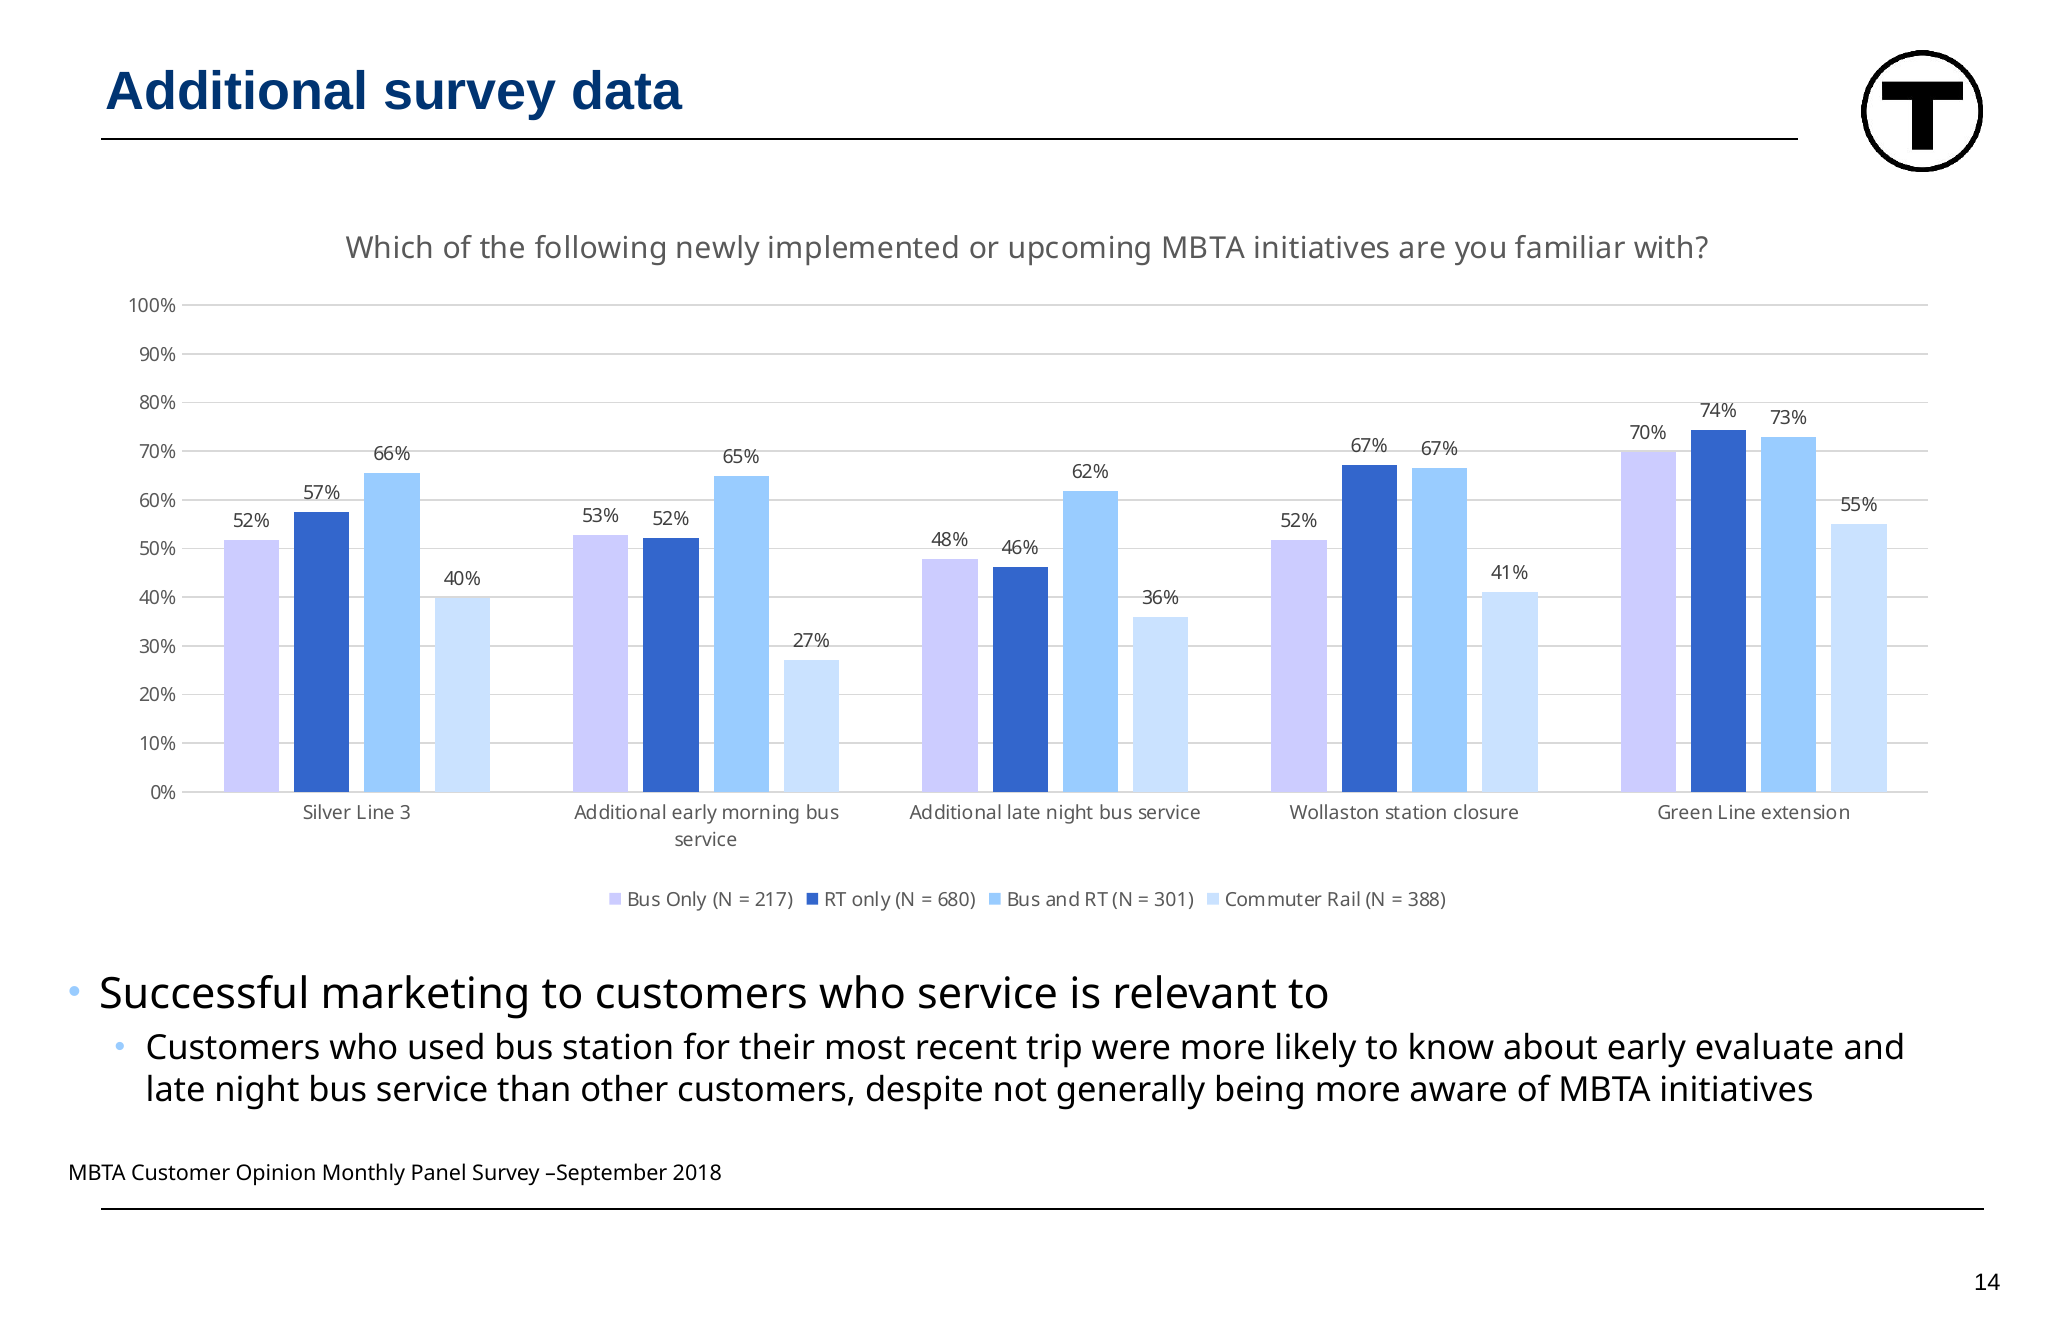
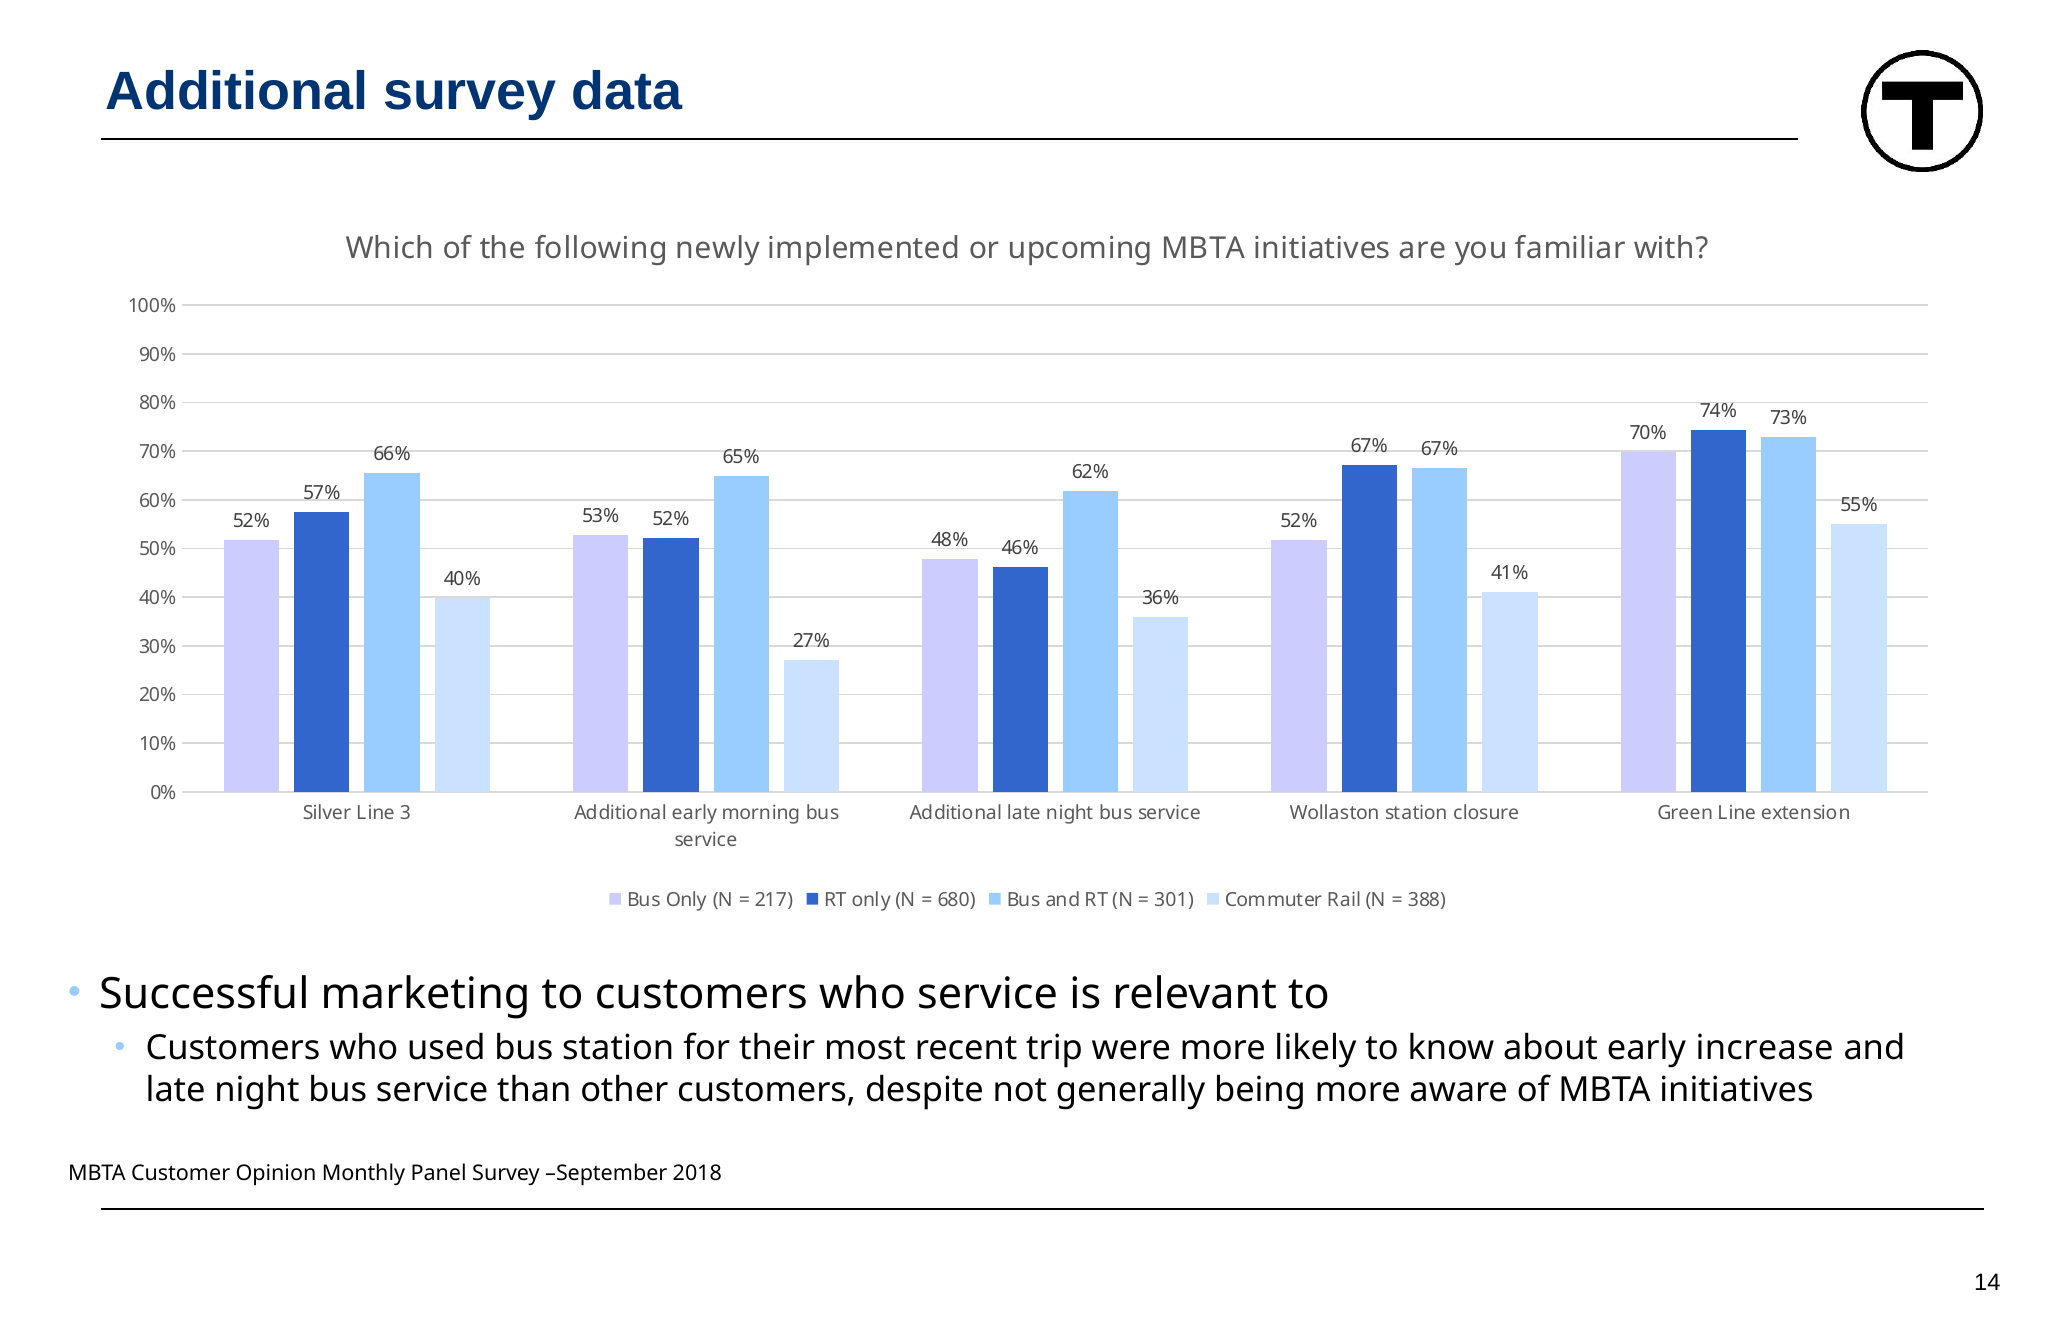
evaluate: evaluate -> increase (1765, 1048)
